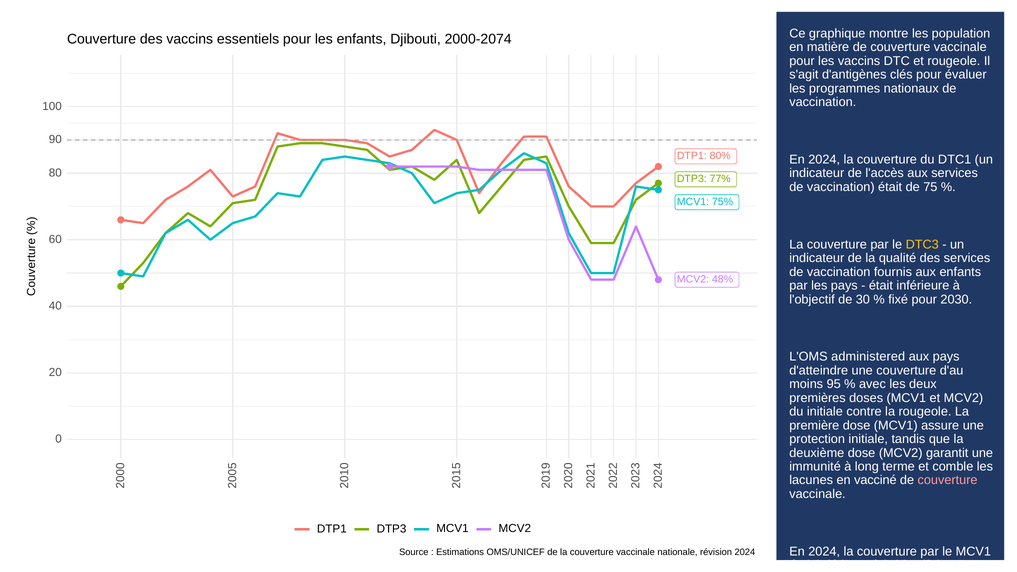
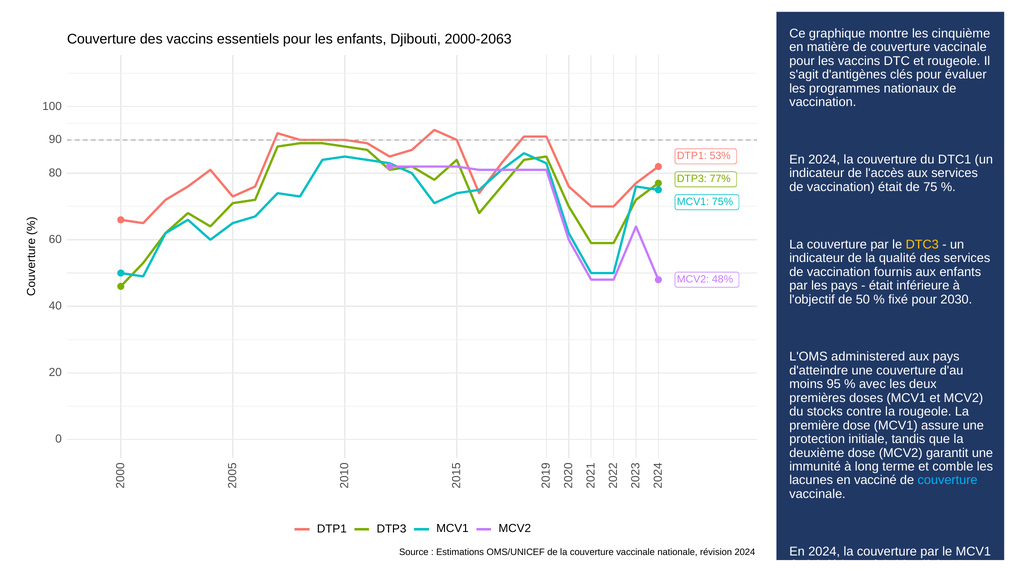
population: population -> cinquième (961, 33)
2000-2074: 2000-2074 -> 2000-2063 (478, 39)
80%: 80% -> 53% (720, 156)
30: 30 -> 50 (863, 299)
du initiale: initiale -> stocks (825, 412)
couverture colour: pink -> light blue (948, 480)
